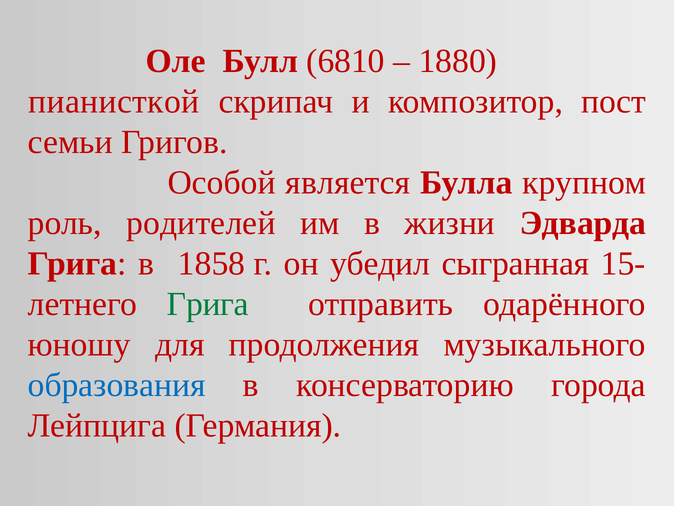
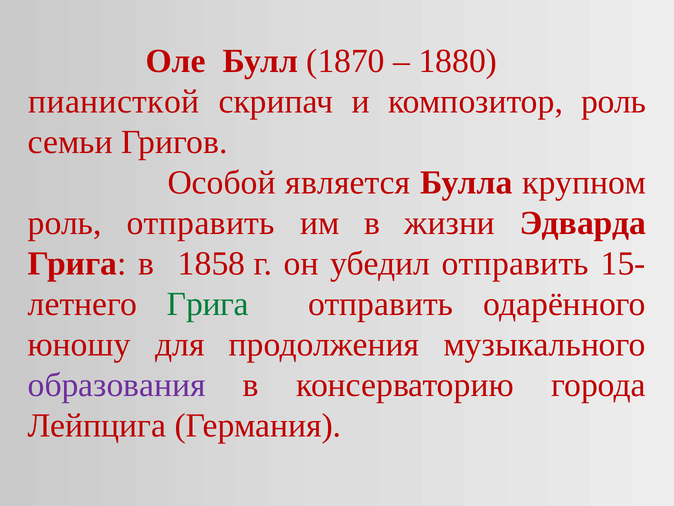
6810: 6810 -> 1870 (346, 61)
композитор пост: пост -> роль (614, 101)
роль родителей: родителей -> отправить (201, 223)
убедил сыгранная: сыгранная -> отправить (515, 263)
образования colour: blue -> purple (117, 385)
